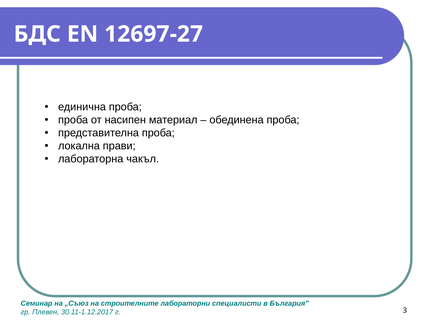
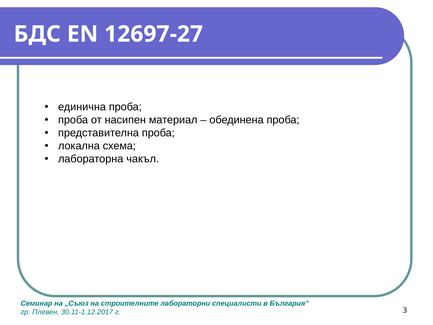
прави: прави -> схема (119, 146)
